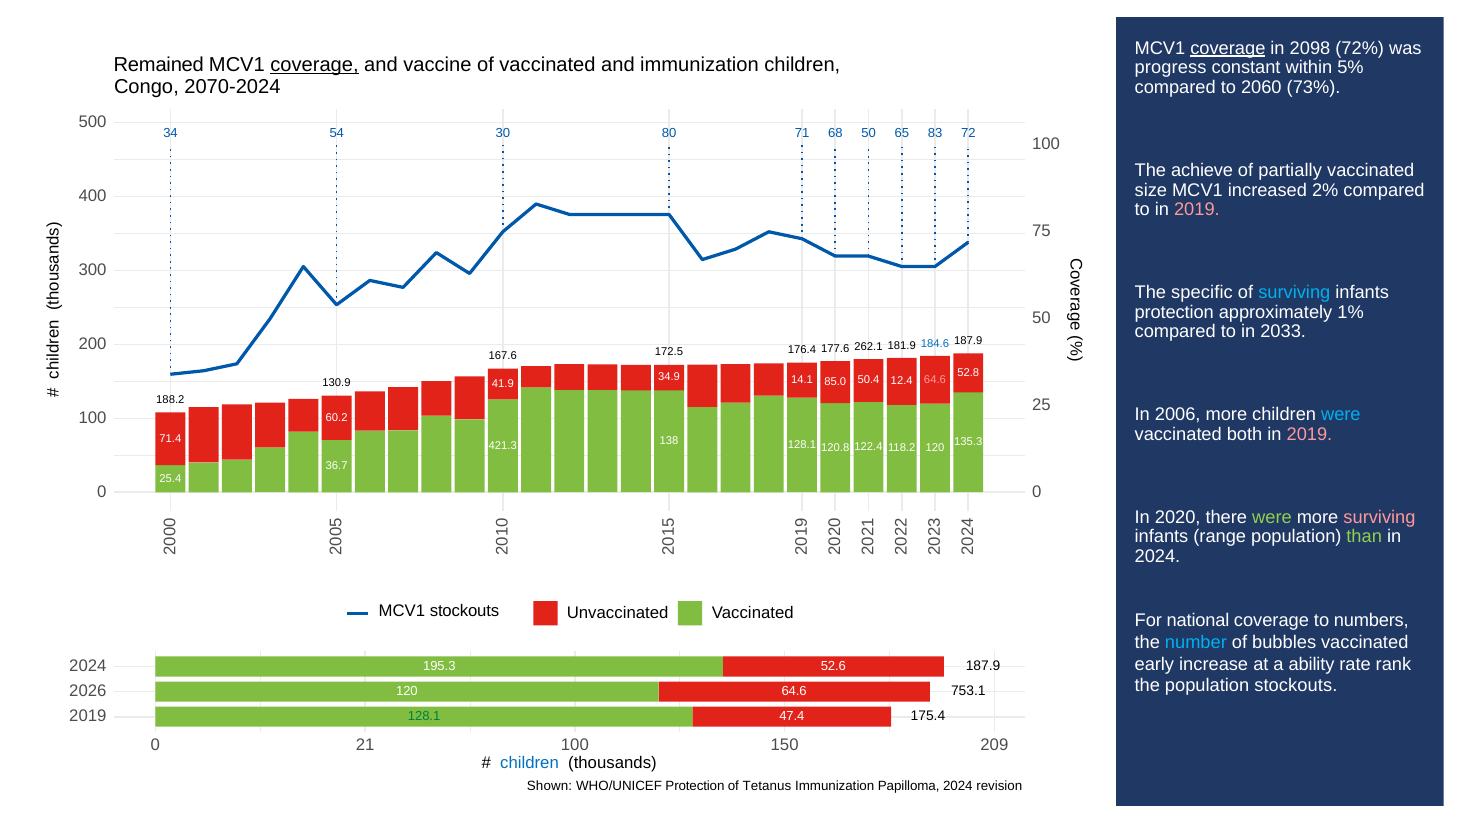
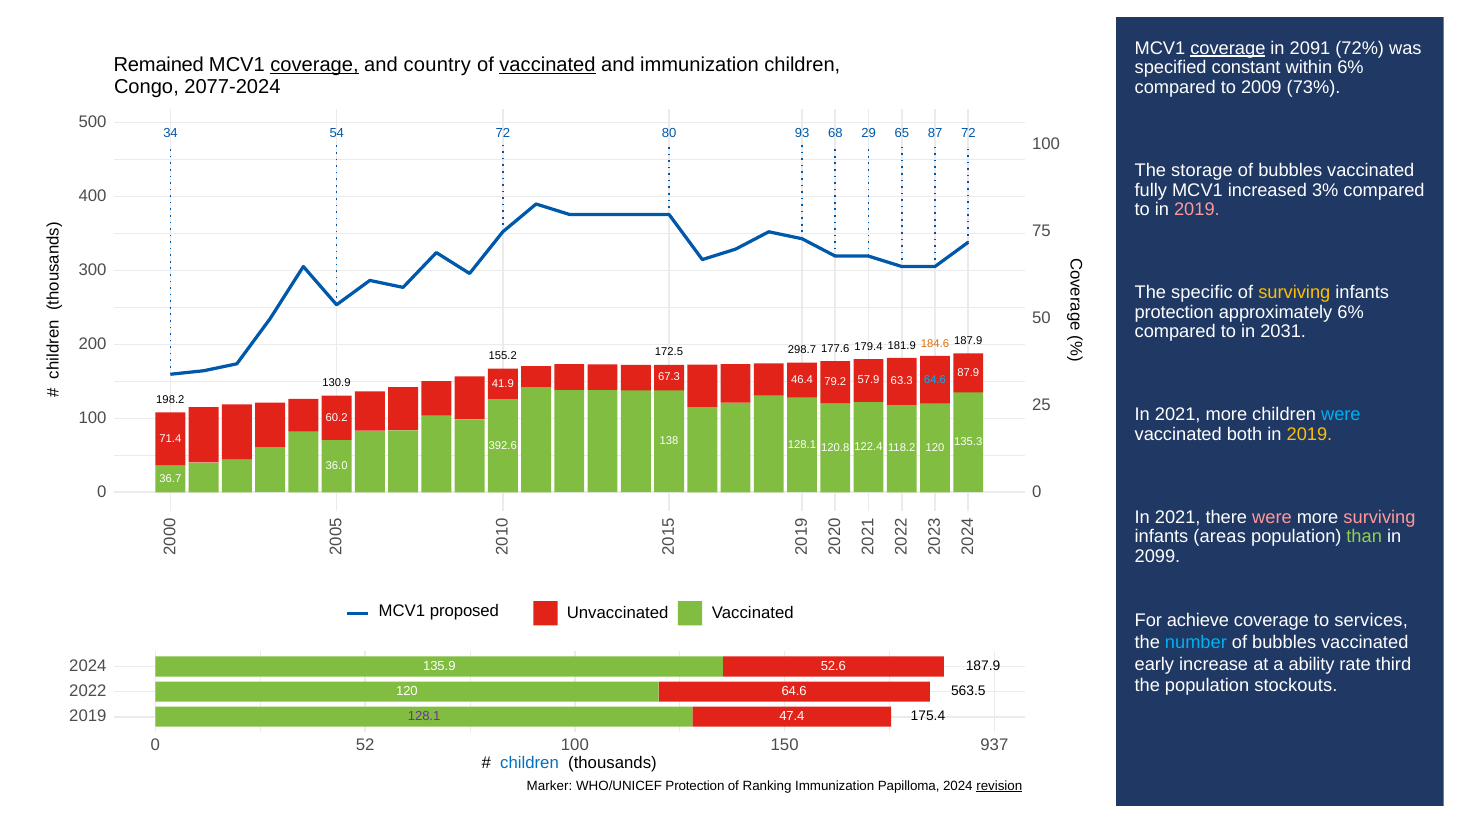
2098: 2098 -> 2091 (1310, 48)
vaccine: vaccine -> country (437, 65)
vaccinated underline: none -> present (548, 65)
progress: progress -> specified (1171, 68)
within 5%: 5% -> 6% (1351, 68)
2070-2024: 2070-2024 -> 2077-2024 (232, 87)
2060: 2060 -> 2009 (1261, 88)
54 30: 30 -> 72 (503, 133)
71: 71 -> 93 (802, 133)
68 50: 50 -> 29 (869, 133)
83: 83 -> 87 (935, 133)
achieve: achieve -> storage (1202, 170)
partially: partially -> bubbles (1290, 170)
size: size -> fully (1151, 190)
2%: 2% -> 3% (1325, 190)
surviving colour: light blue -> yellow (1294, 292)
approximately 1%: 1% -> 6% (1351, 312)
2033: 2033 -> 2031 (1283, 332)
167.6: 167.6 -> 155.2 (503, 356)
176.4: 176.4 -> 298.7 (802, 350)
262.1: 262.1 -> 179.4 (868, 347)
184.6 colour: blue -> orange (935, 343)
52.8: 52.8 -> 87.9 (968, 372)
34.9: 34.9 -> 67.3 (669, 377)
64.6 colour: pink -> light blue (935, 379)
14.1: 14.1 -> 46.4 (802, 380)
50.4: 50.4 -> 57.9 (868, 380)
12.4: 12.4 -> 63.3 (902, 381)
85.0: 85.0 -> 79.2 (835, 381)
188.2: 188.2 -> 198.2 (170, 400)
2006: 2006 -> 2021 (1178, 414)
2019 colour: pink -> yellow (1309, 434)
421.3: 421.3 -> 392.6 (503, 445)
36.7: 36.7 -> 36.0 (337, 465)
25.4: 25.4 -> 36.7 (170, 478)
2020: 2020 -> 2021 (1178, 517)
were colour: light green -> pink (1272, 517)
range: range -> areas (1220, 536)
2024: 2024 -> 2099 (1157, 556)
MCV1 stockouts: stockouts -> proposed (464, 610)
national: national -> achieve (1198, 620)
numbers: numbers -> services (1371, 620)
rank: rank -> third (1393, 663)
195.3: 195.3 -> 135.9 (439, 665)
2026: 2026 -> 2022 (88, 690)
753.1: 753.1 -> 563.5 (968, 691)
128.1 colour: green -> purple (424, 716)
21: 21 -> 52 (365, 744)
209: 209 -> 937 (994, 744)
Shown: Shown -> Marker (550, 785)
Tetanus: Tetanus -> Ranking (767, 785)
revision underline: none -> present (999, 785)
